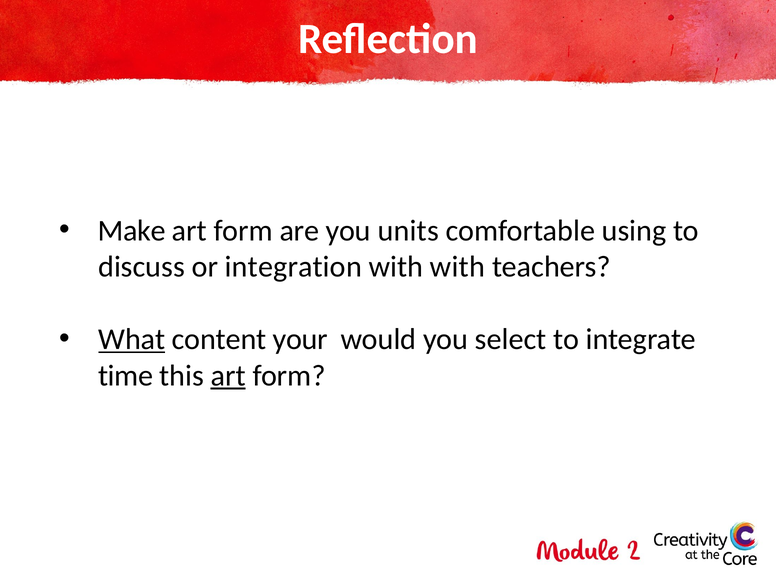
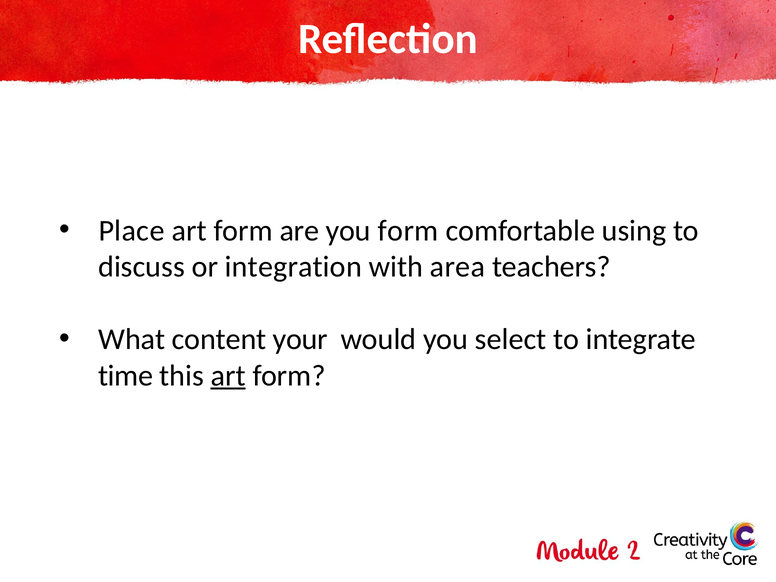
Make: Make -> Place (132, 231)
you units: units -> form (408, 231)
with with: with -> area (458, 267)
What underline: present -> none (132, 339)
